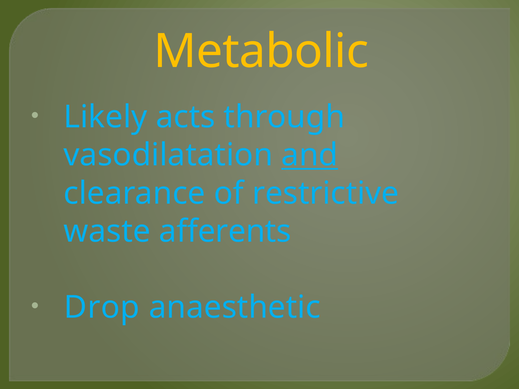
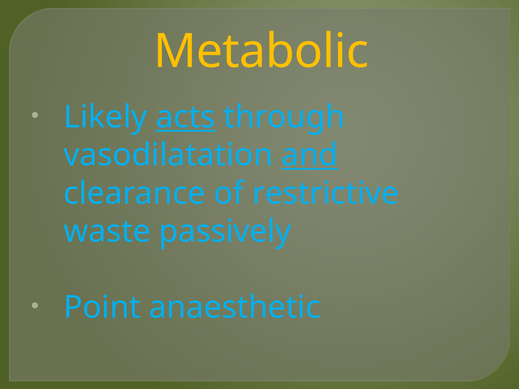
acts underline: none -> present (186, 117)
afferents: afferents -> passively (225, 231)
Drop: Drop -> Point (102, 307)
